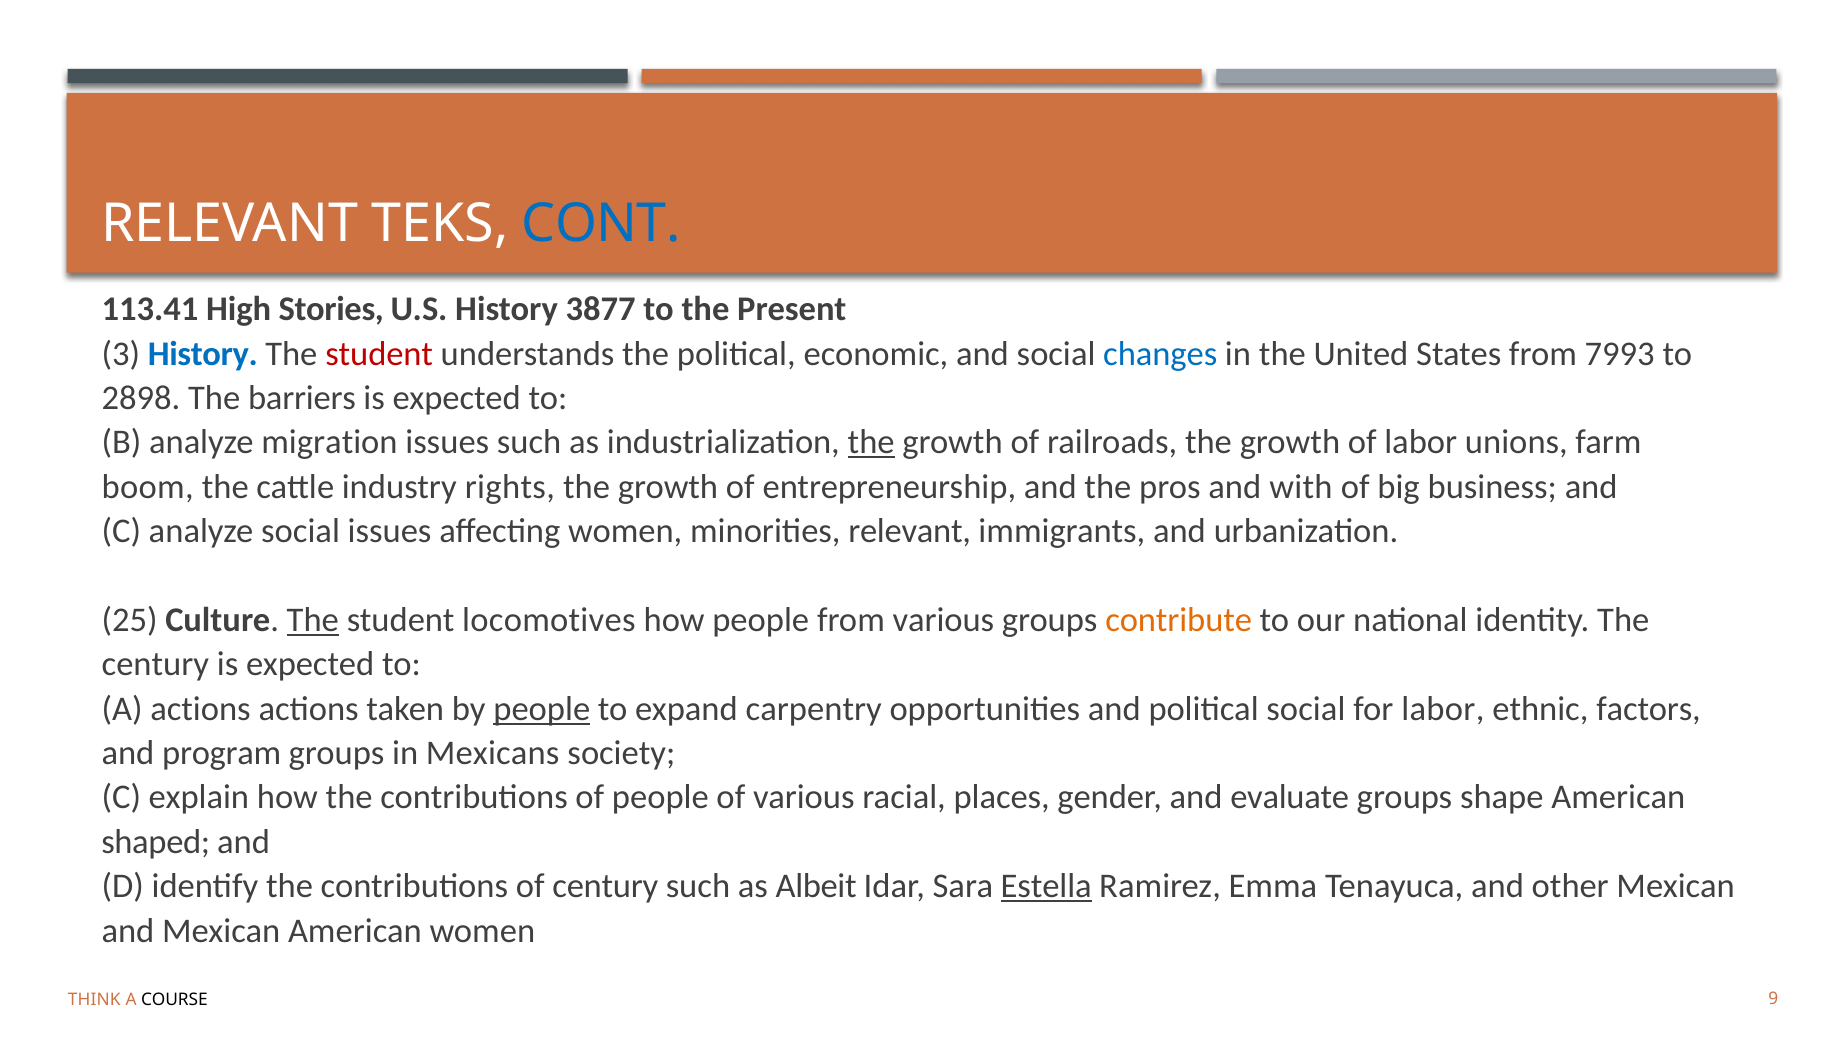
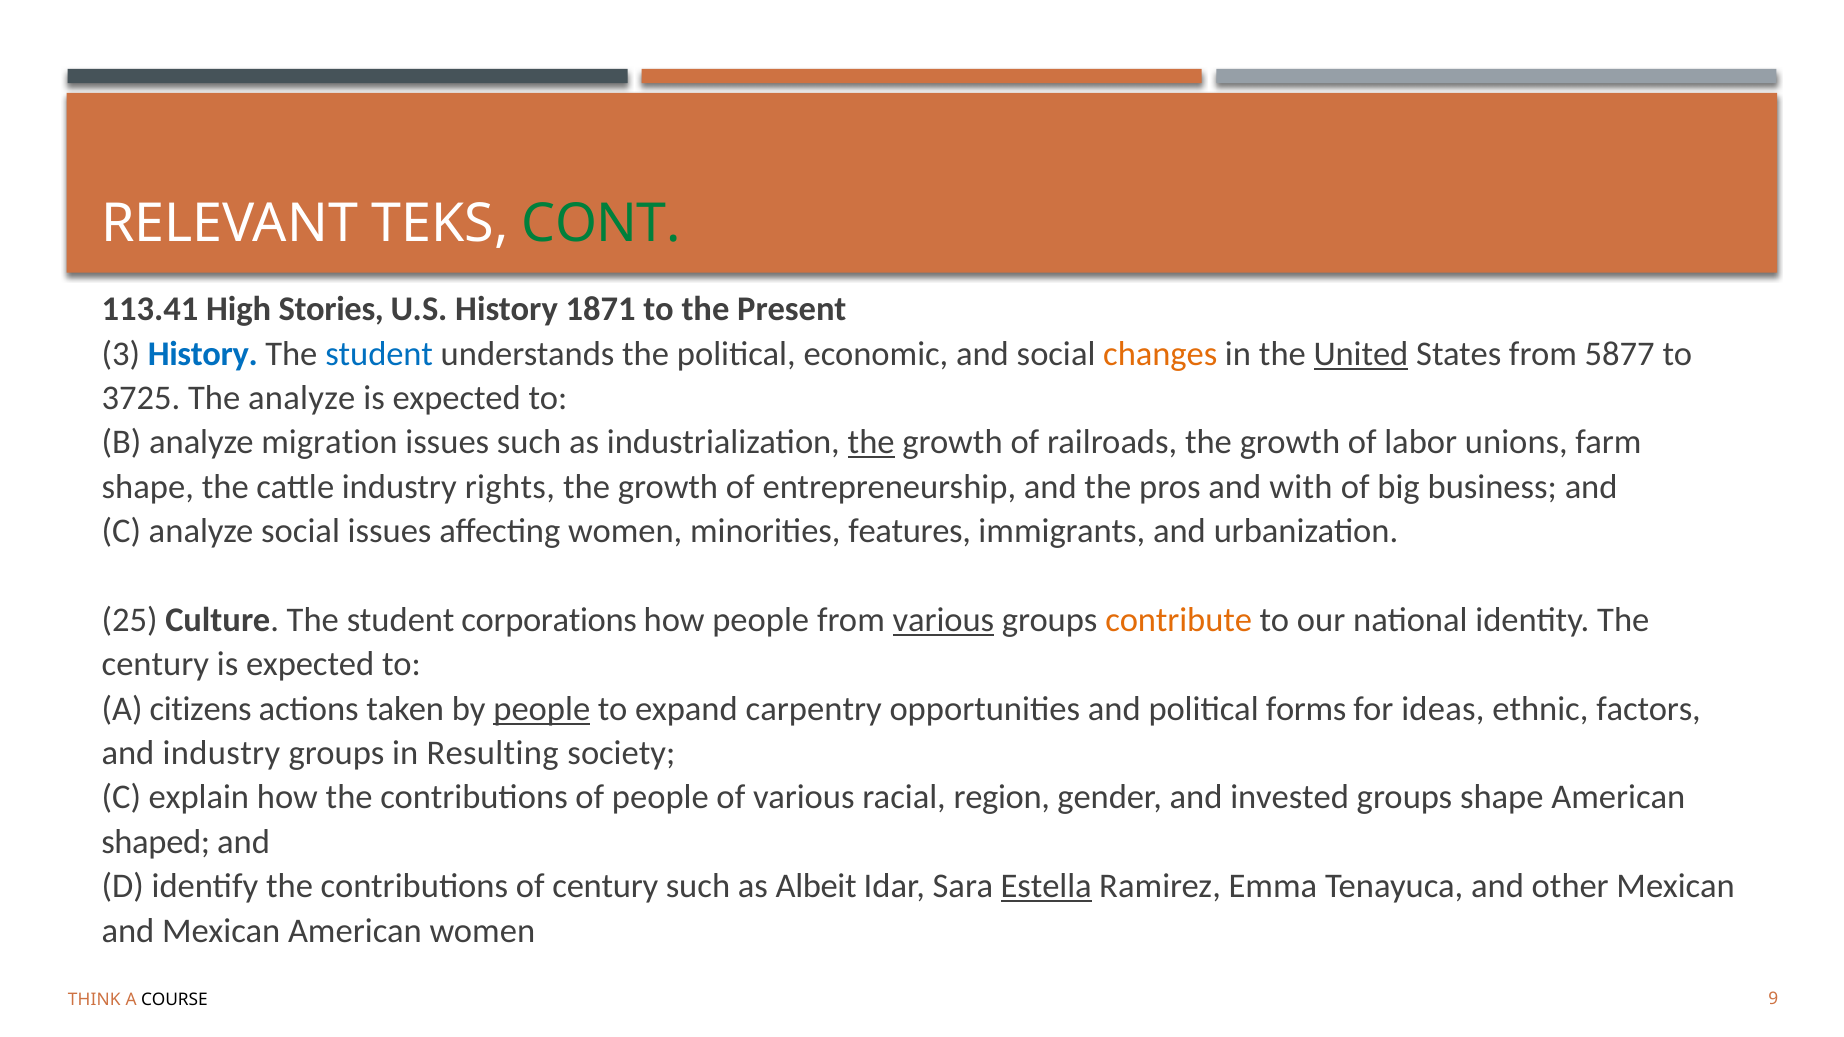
CONT colour: blue -> green (601, 224)
3877: 3877 -> 1871 (601, 310)
student colour: red -> blue (379, 354)
changes colour: blue -> orange (1160, 354)
United underline: none -> present (1361, 354)
7993: 7993 -> 5877 (1620, 354)
2898: 2898 -> 3725 (141, 398)
The barriers: barriers -> analyze (302, 398)
boom: boom -> shape (148, 487)
minorities relevant: relevant -> features (910, 531)
The underline: present -> none (313, 620)
locomotives: locomotives -> corporations (549, 620)
various underline: none -> present (943, 620)
A actions: actions -> citizens (201, 709)
political social: social -> forms (1306, 709)
for labor: labor -> ideas (1443, 709)
and program: program -> industry (221, 753)
Mexicans: Mexicans -> Resulting (493, 753)
places: places -> region (1002, 798)
evaluate: evaluate -> invested (1290, 798)
